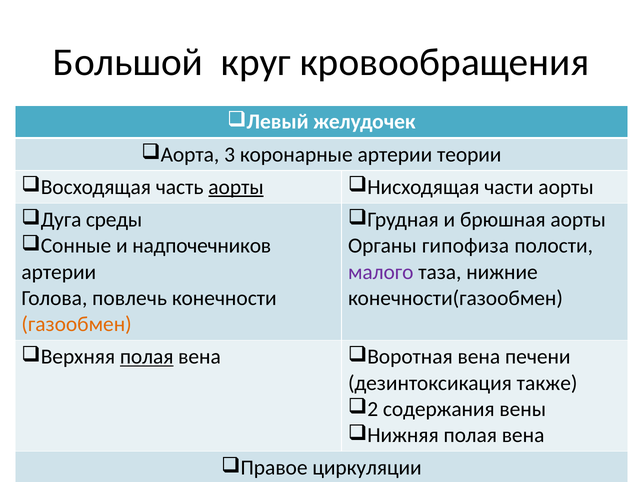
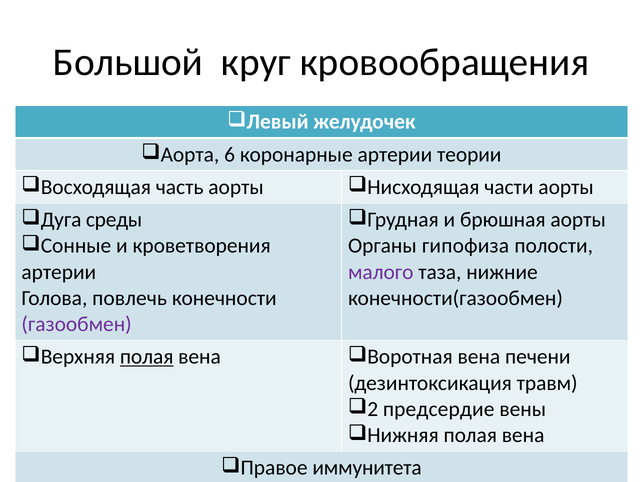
3: 3 -> 6 (230, 155)
аорты underline: present -> none (236, 187)
надпочечников: надпочечников -> кроветворения (202, 246)
газообмен colour: orange -> purple (77, 324)
также: также -> травм (547, 383)
содержания: содержания -> предсердие (439, 409)
циркуляции: циркуляции -> иммунитета (367, 468)
